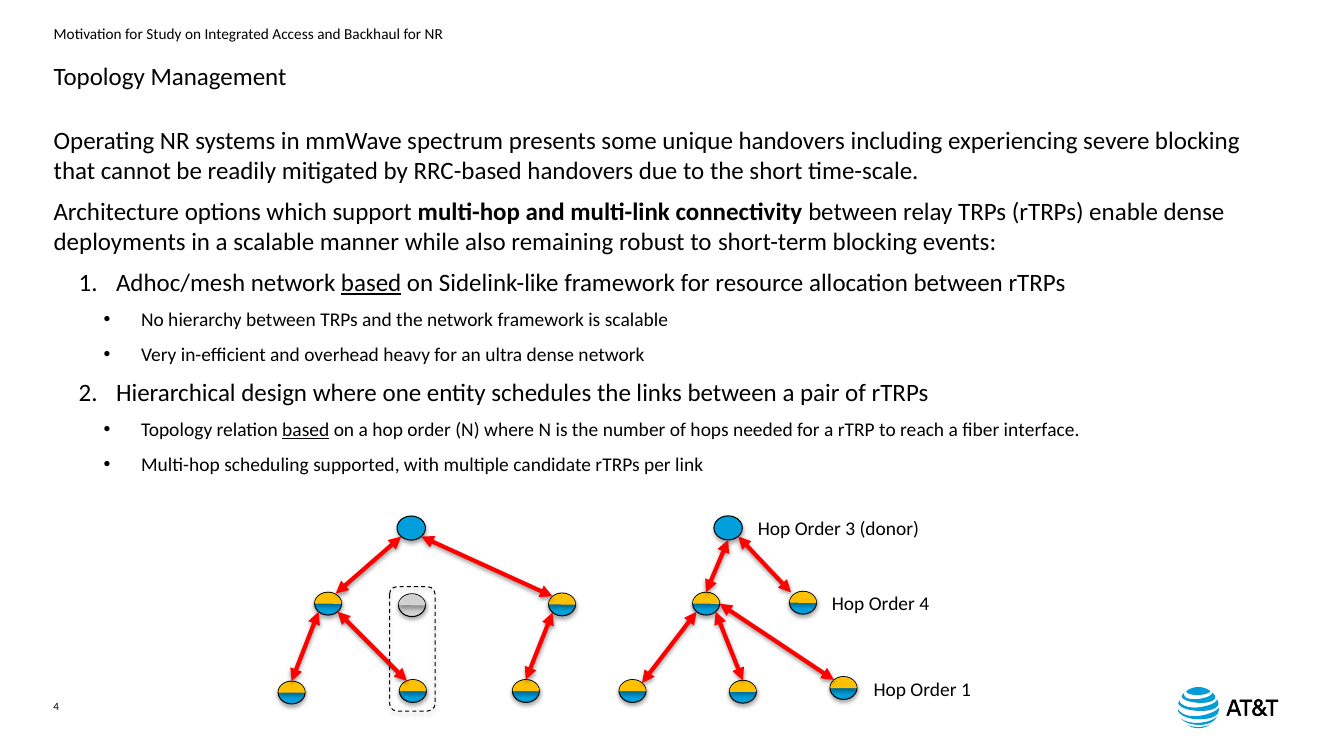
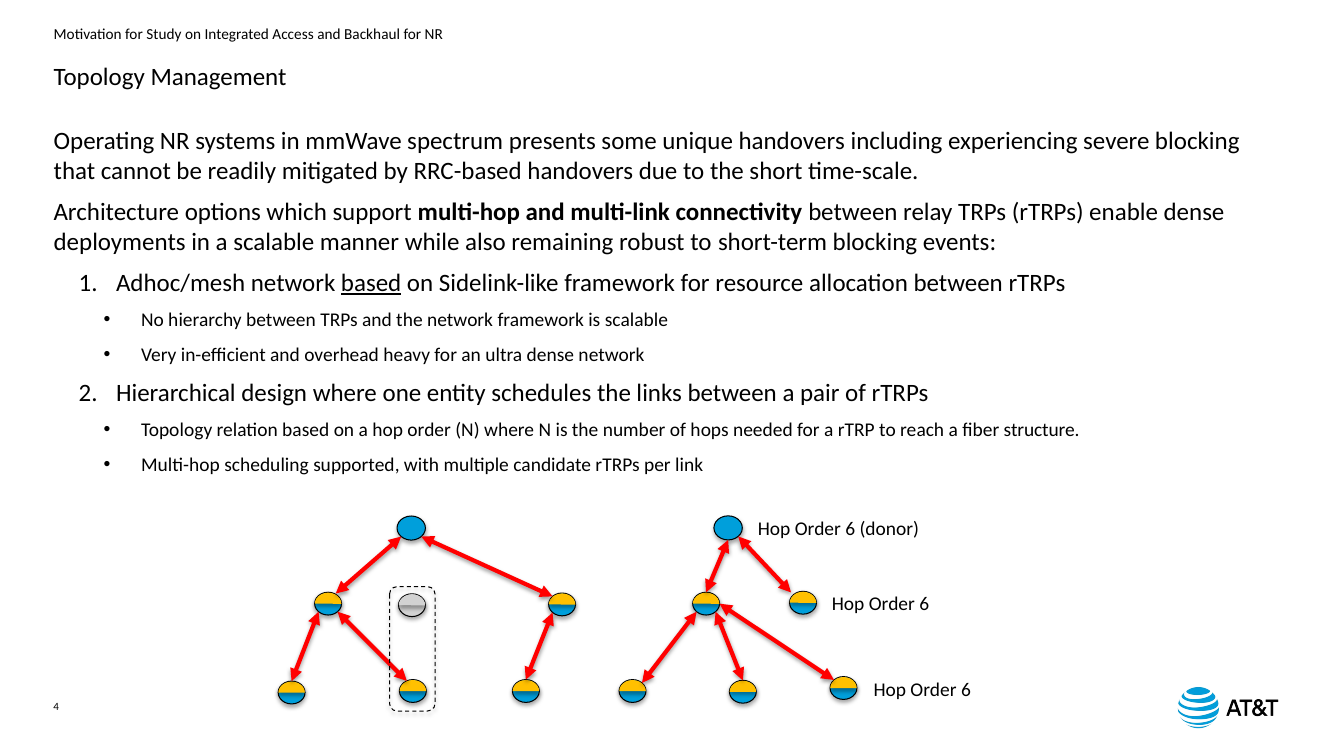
based underline: present -> none (306, 431)
interface: interface -> structure (1042, 431)
3: 3 -> 6 (850, 530)
4: 4 -> 6 (924, 605)
1: 1 -> 6 (966, 691)
